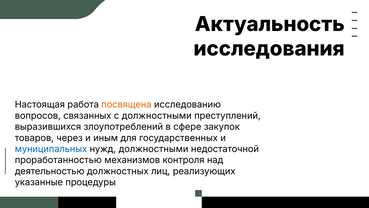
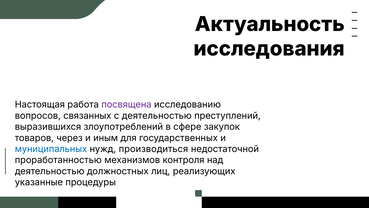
посвящена colour: orange -> purple (126, 104)
с должностными: должностными -> деятельностью (157, 116)
нужд должностными: должностными -> производиться (153, 149)
